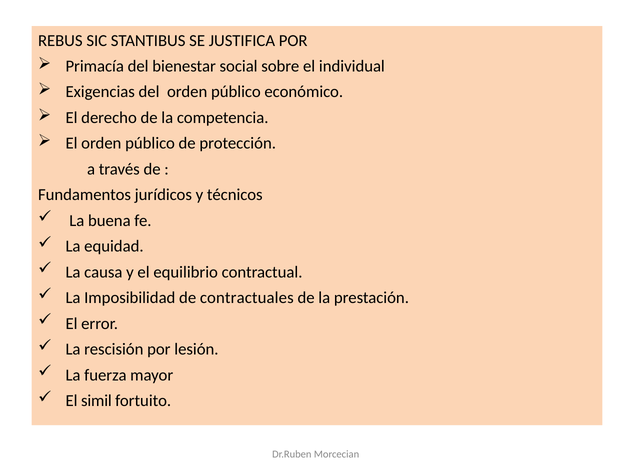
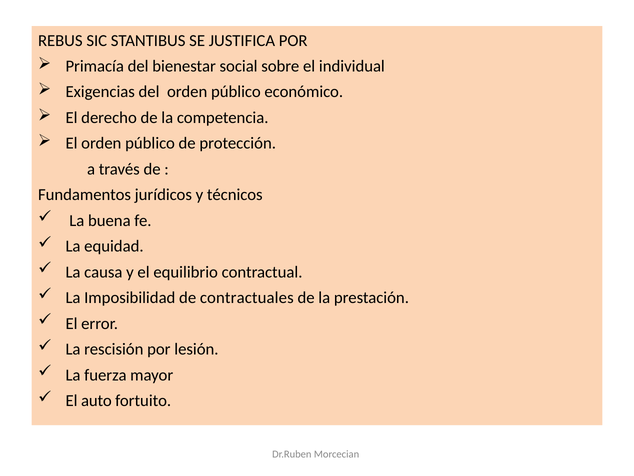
simil: simil -> auto (96, 400)
